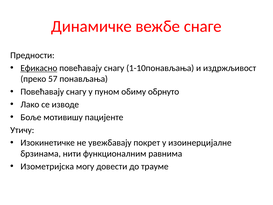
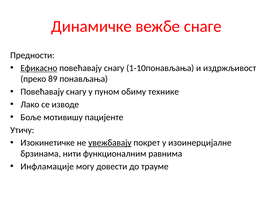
57: 57 -> 89 (53, 79)
обрнуто: обрнуто -> технике (164, 92)
увежбавају underline: none -> present (110, 143)
Изометријска: Изометријска -> Инфламације (47, 166)
